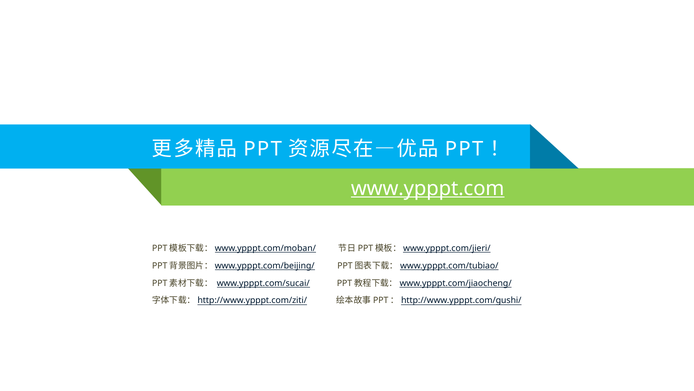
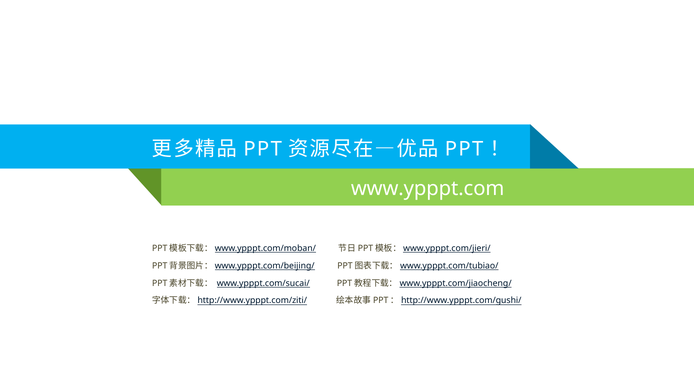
www.ypppt.com underline: present -> none (428, 188)
